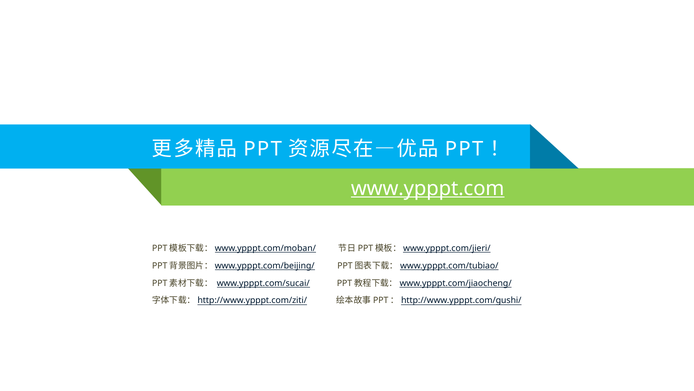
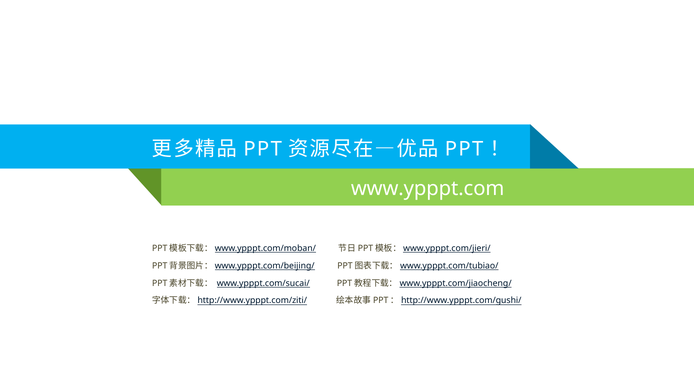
www.ypppt.com underline: present -> none (428, 188)
